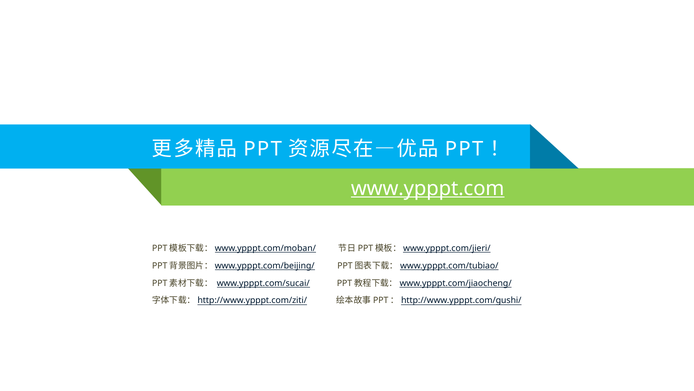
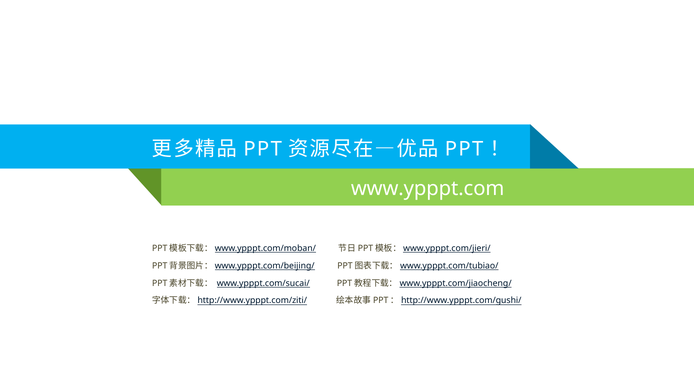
www.ypppt.com underline: present -> none (428, 188)
